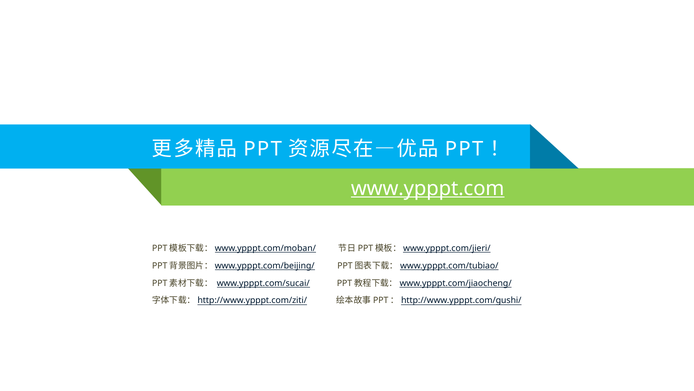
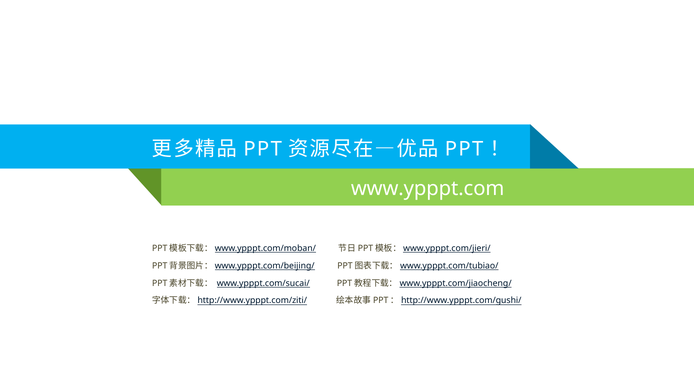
www.ypppt.com underline: present -> none (428, 188)
